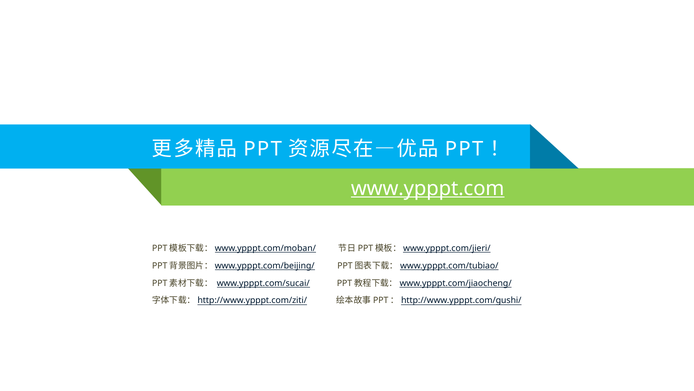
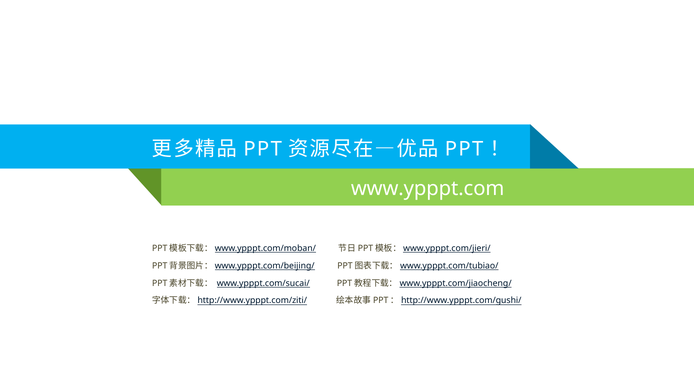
www.ypppt.com underline: present -> none (428, 188)
